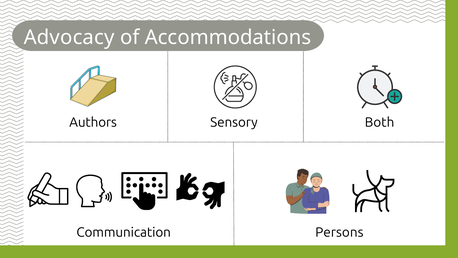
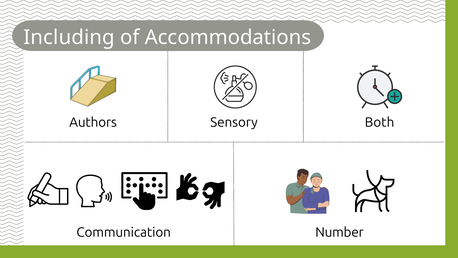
Advocacy: Advocacy -> Including (69, 38)
Persons: Persons -> Number (339, 232)
